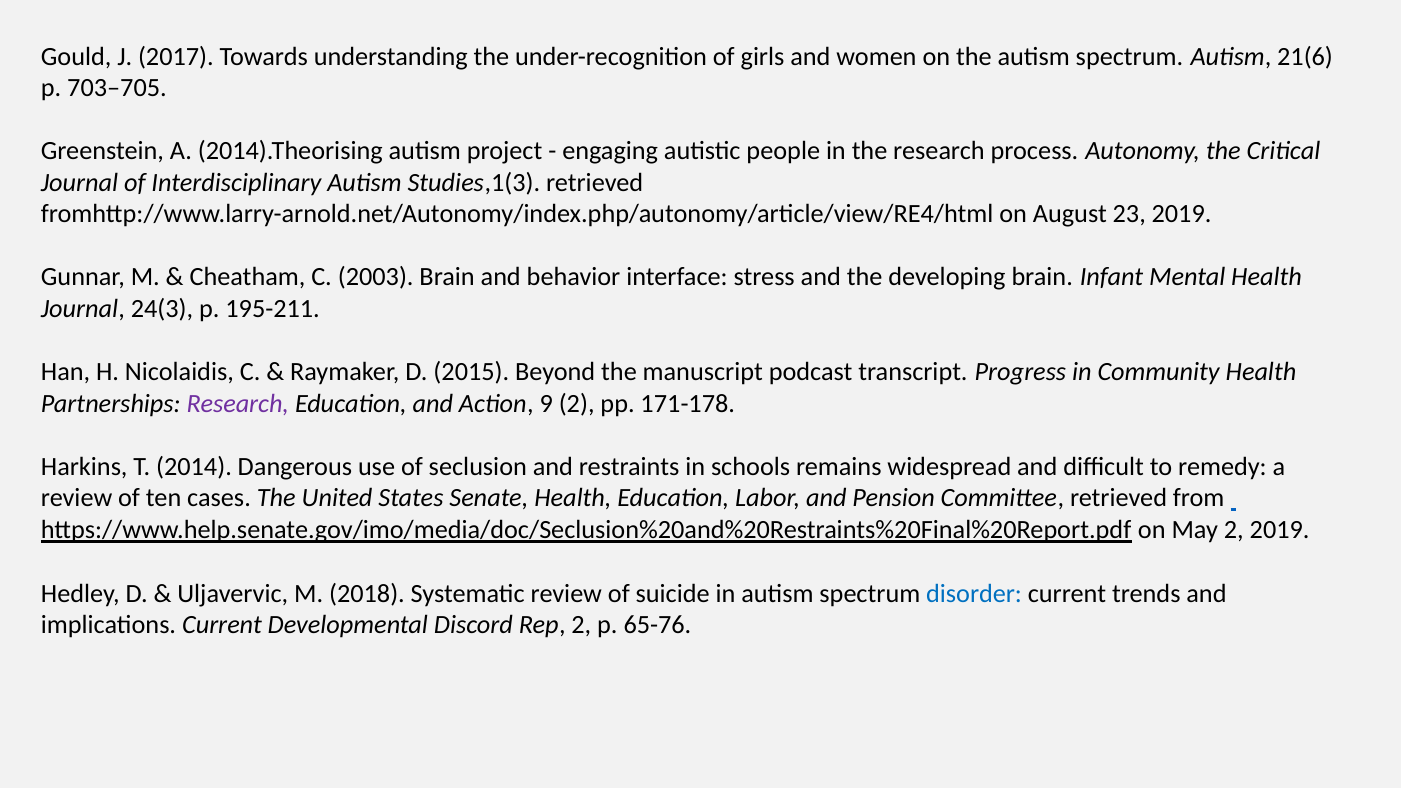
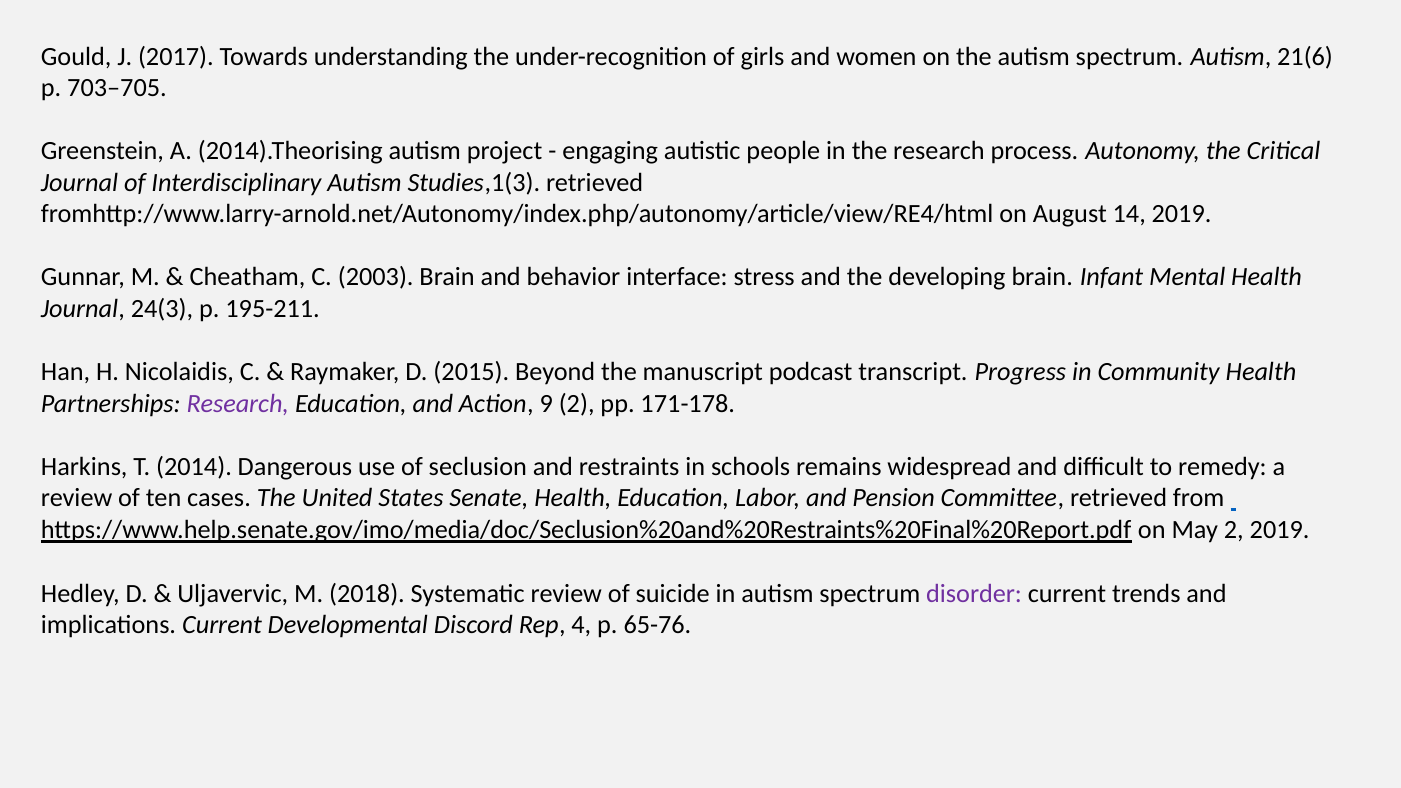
23: 23 -> 14 (1129, 214)
disorder colour: blue -> purple (974, 594)
Rep 2: 2 -> 4 (581, 625)
